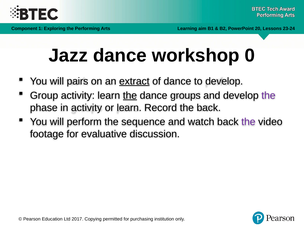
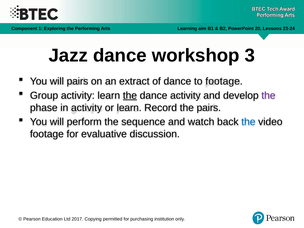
0: 0 -> 3 (250, 55)
extract underline: present -> none (134, 81)
to develop: develop -> footage (224, 81)
dance groups: groups -> activity (185, 96)
the back: back -> pairs (209, 108)
the colour: purple -> blue (248, 122)
